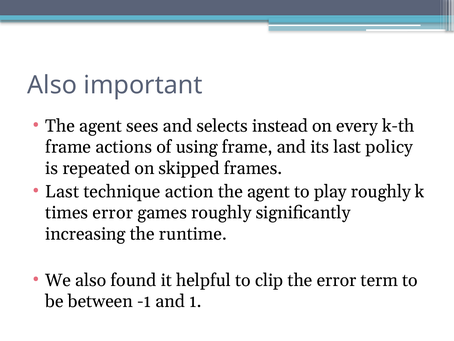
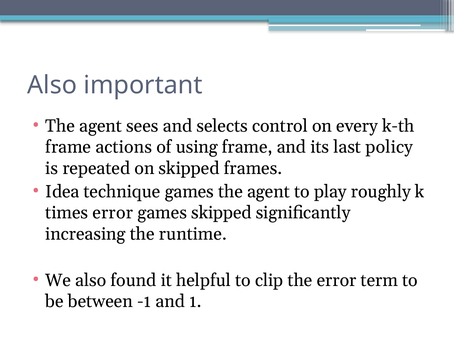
instead: instead -> control (280, 126)
Last: Last -> Idea (62, 191)
technique action: action -> games (189, 191)
games roughly: roughly -> skipped (221, 212)
